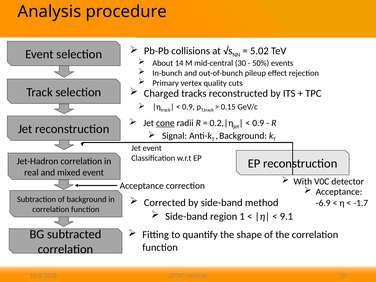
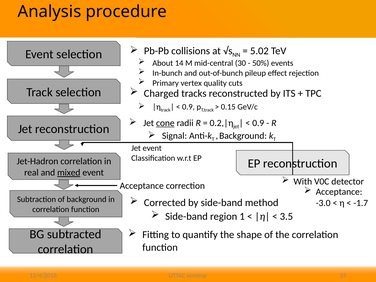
mixed underline: none -> present (69, 173)
-6.9: -6.9 -> -3.0 (323, 203)
9.1: 9.1 -> 3.5 (286, 216)
